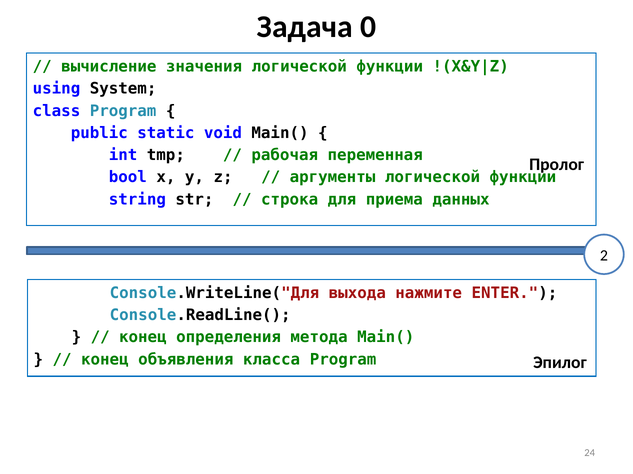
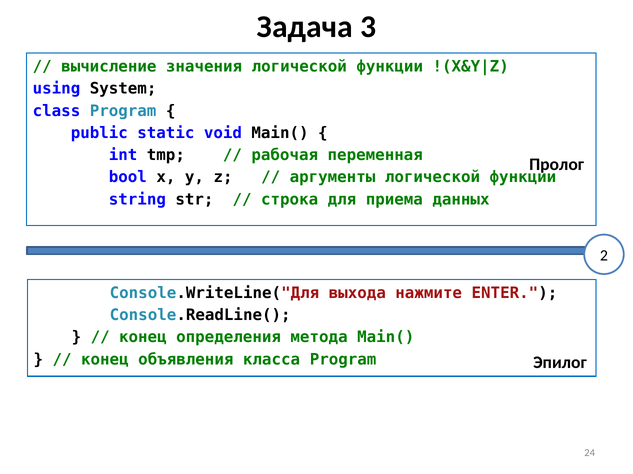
0: 0 -> 3 (368, 27)
